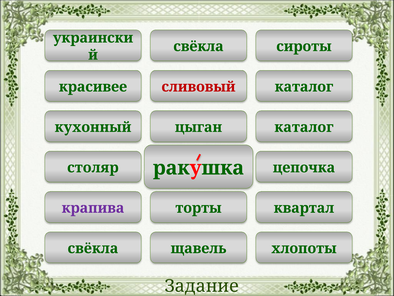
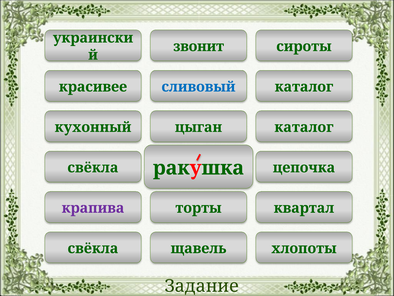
свёкла: свёкла -> звонит (199, 46)
сливовый colour: red -> blue (199, 87)
столяр: столяр -> свёкла (93, 167)
